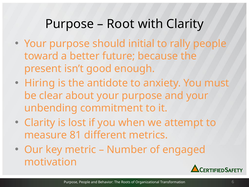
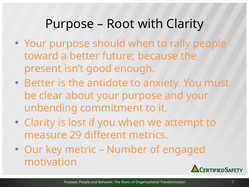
should initial: initial -> when (141, 44)
Hiring: Hiring -> Better (40, 83)
81: 81 -> 29 (76, 135)
